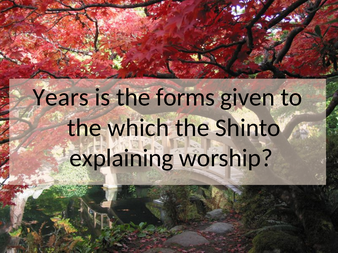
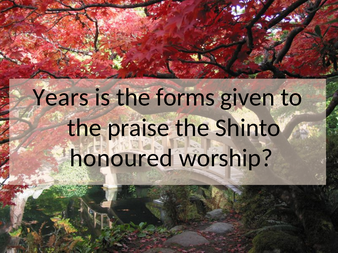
which: which -> praise (138, 128)
explaining: explaining -> honoured (121, 158)
